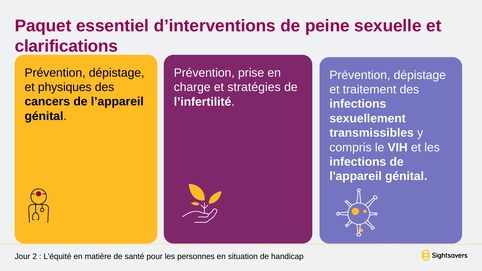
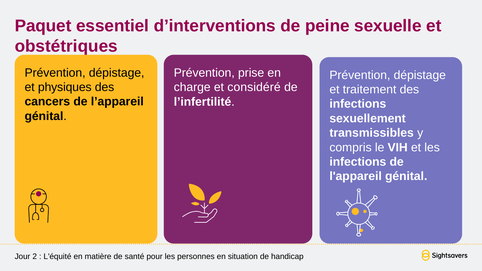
clarifications: clarifications -> obstétriques (66, 46)
stratégies: stratégies -> considéré (254, 87)
